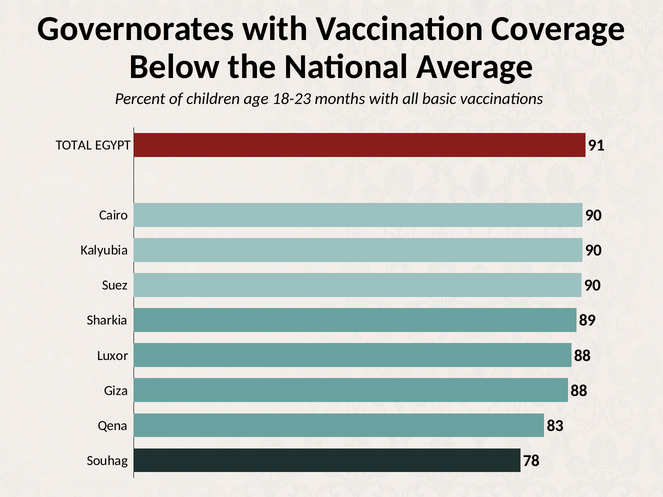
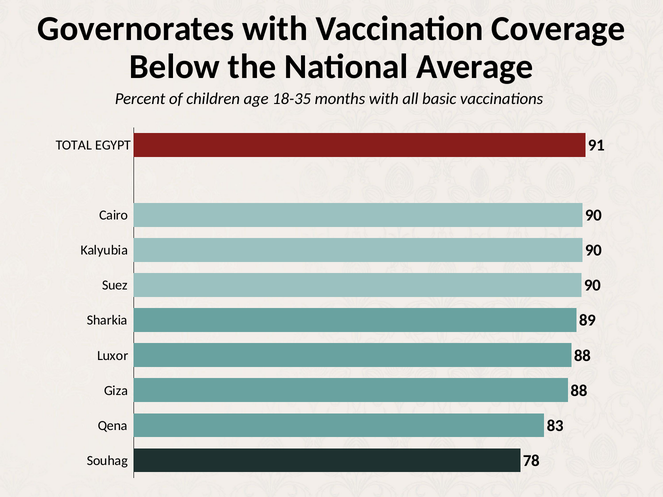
18-23: 18-23 -> 18-35 (292, 99)
